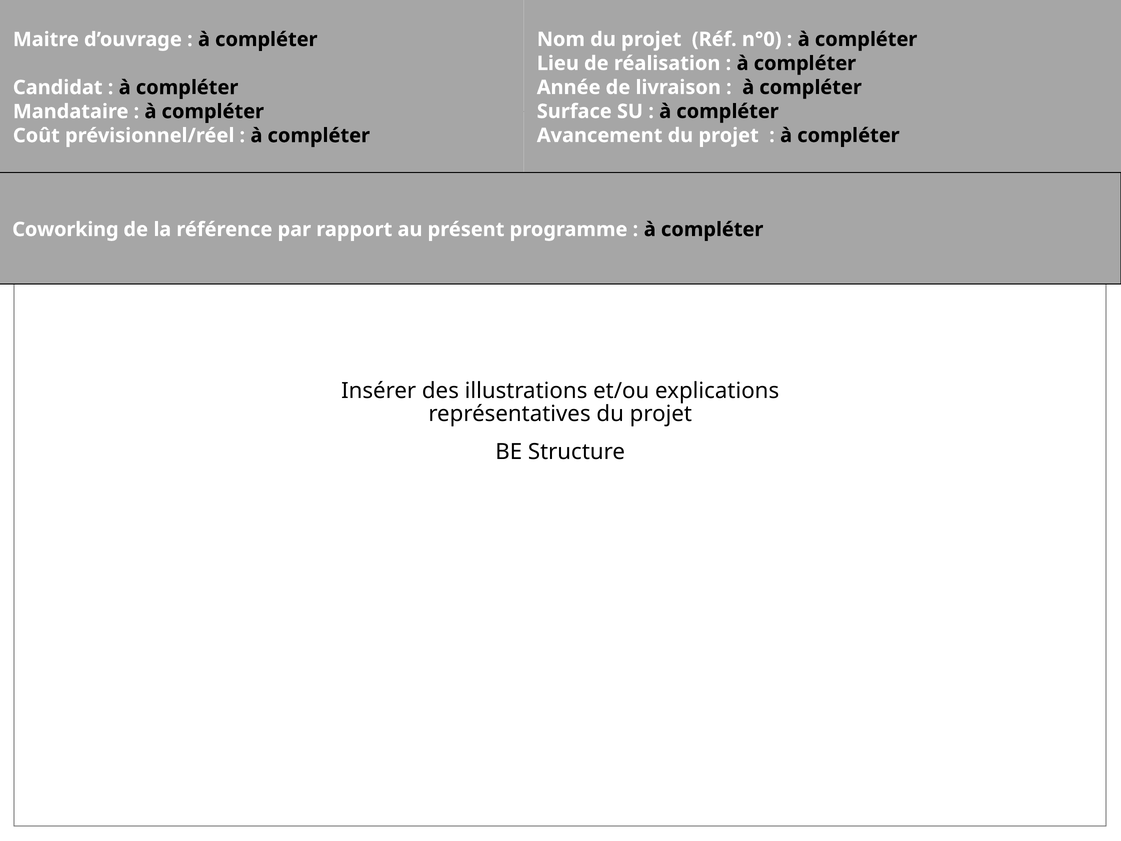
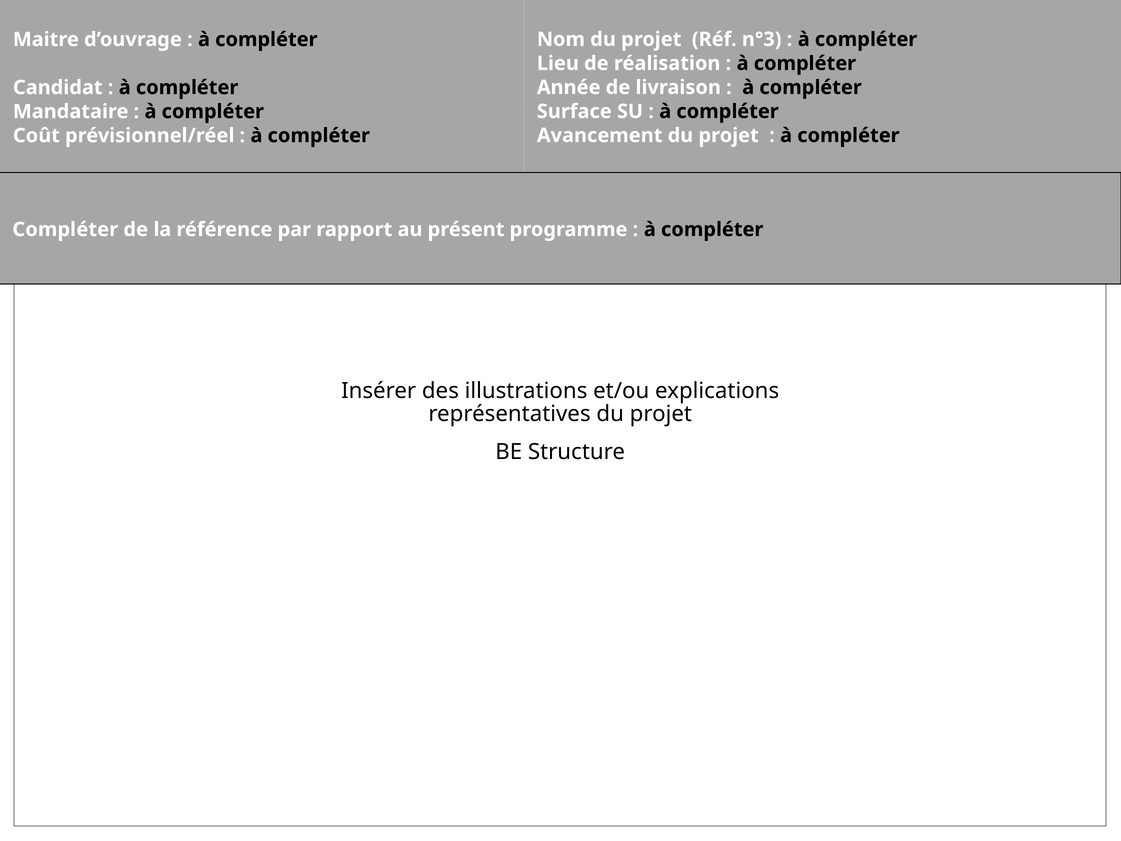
n°0: n°0 -> n°3 (762, 39)
Coworking: Coworking -> Compléter (65, 229)
